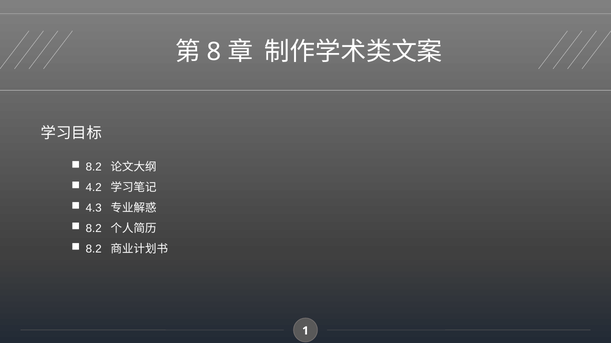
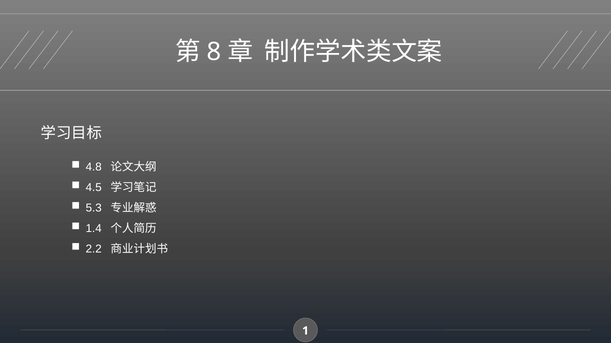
8.2: 8.2 -> 4.8 (94, 167)
4.2: 4.2 -> 4.5 (94, 188)
4.3: 4.3 -> 5.3 (94, 208)
8.2: 8.2 -> 1.4 (94, 229)
8.2: 8.2 -> 2.2 (94, 250)
